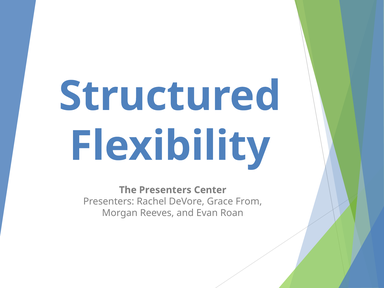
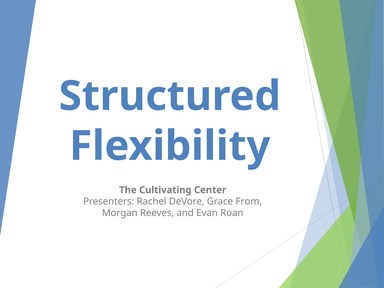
The Presenters: Presenters -> Cultivating (165, 190)
